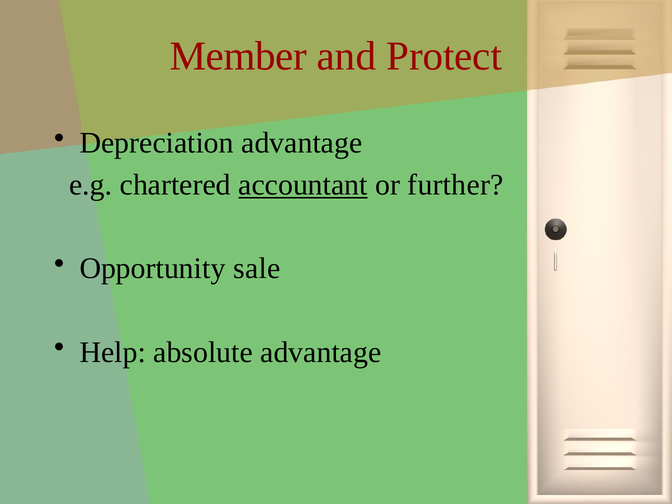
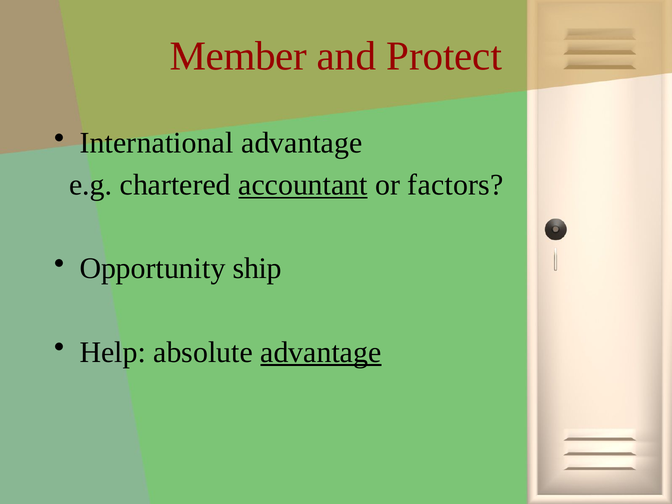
Depreciation: Depreciation -> International (157, 143)
further: further -> factors (455, 185)
sale: sale -> ship (257, 269)
advantage underline: none -> present (321, 352)
